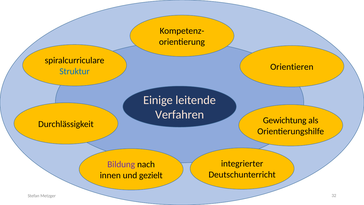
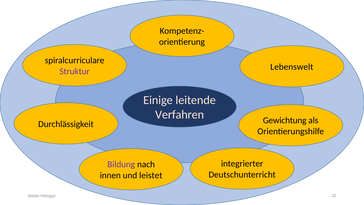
Orientieren: Orientieren -> Lebenswelt (292, 67)
Struktur colour: blue -> purple (75, 71)
gezielt: gezielt -> leistet (151, 175)
